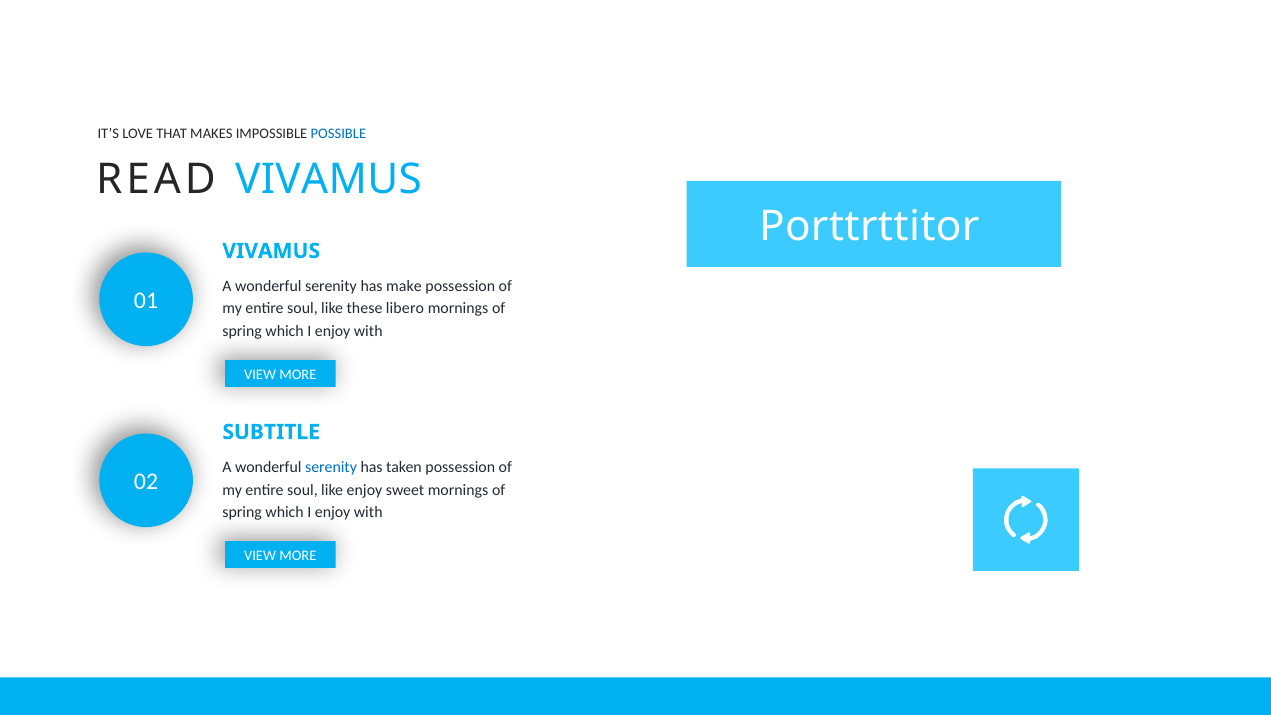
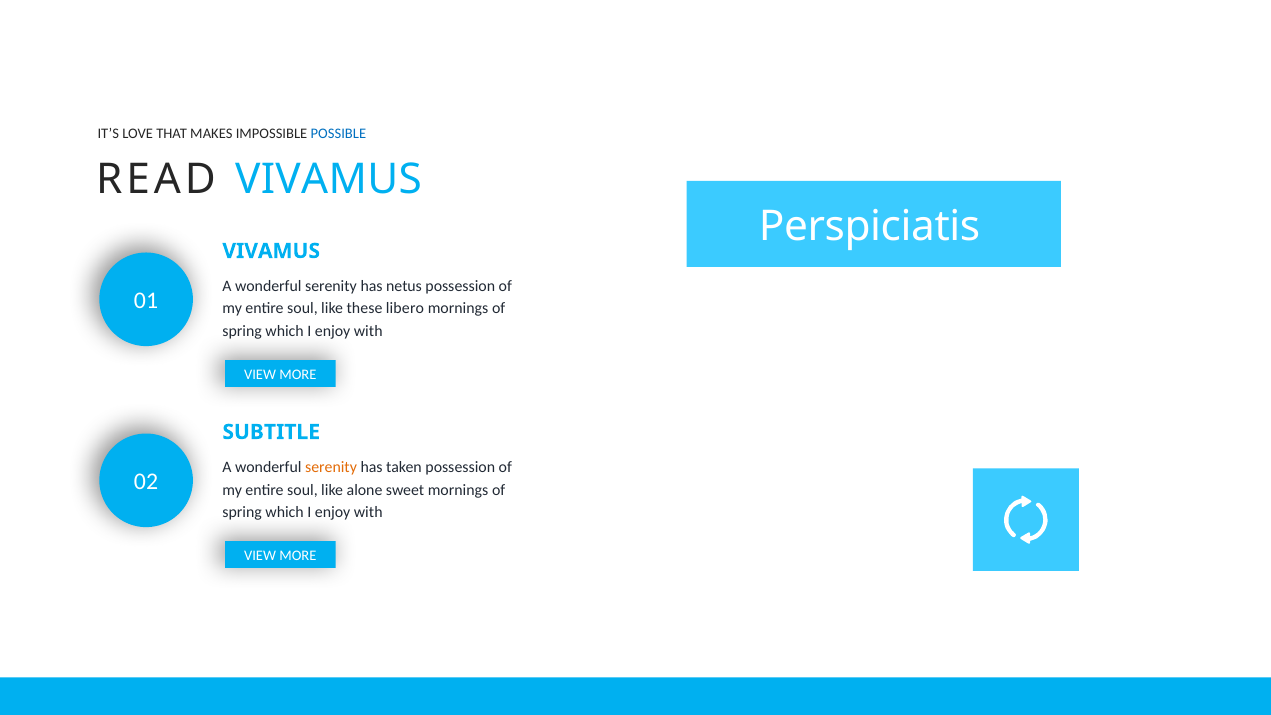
Porttrttitor: Porttrttitor -> Perspiciatis (870, 226)
make: make -> netus (404, 286)
serenity colour: blue -> orange (331, 467)
like enjoy: enjoy -> alone (365, 490)
